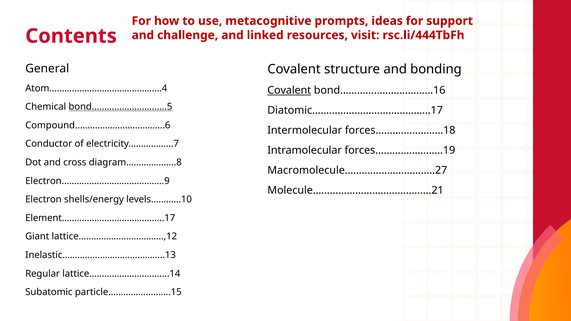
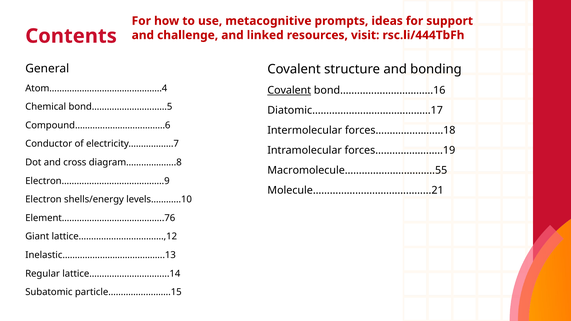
bond…………………………5 underline: present -> none (120, 107)
Macromolecule…………………………..27: Macromolecule…………………………..27 -> Macromolecule…………………………..55 (357, 170)
Element…………………………………..17: Element…………………………………..17 -> Element…………………………………..76 (100, 218)
